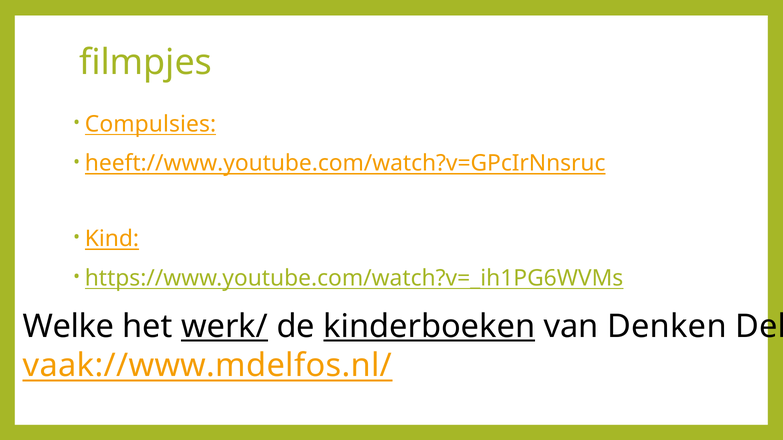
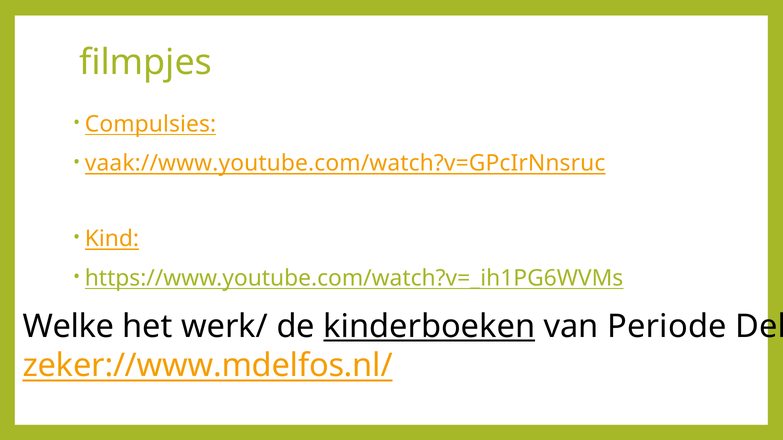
heeft://www.youtube.com/watch?v=GPcIrNnsruc: heeft://www.youtube.com/watch?v=GPcIrNnsruc -> vaak://www.youtube.com/watch?v=GPcIrNnsruc (345, 164)
werk/ underline: present -> none (225, 327)
Denken: Denken -> Periode (667, 327)
vaak://www.mdelfos.nl/: vaak://www.mdelfos.nl/ -> zeker://www.mdelfos.nl/ (208, 366)
